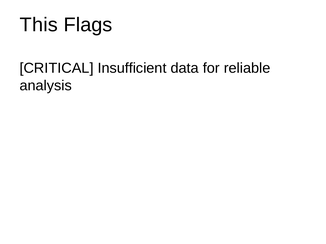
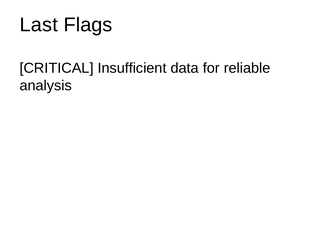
This: This -> Last (39, 25)
